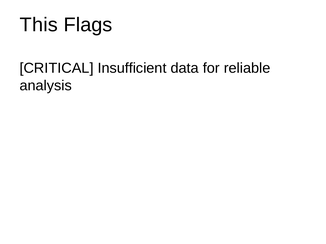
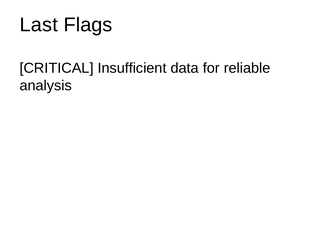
This: This -> Last (39, 25)
